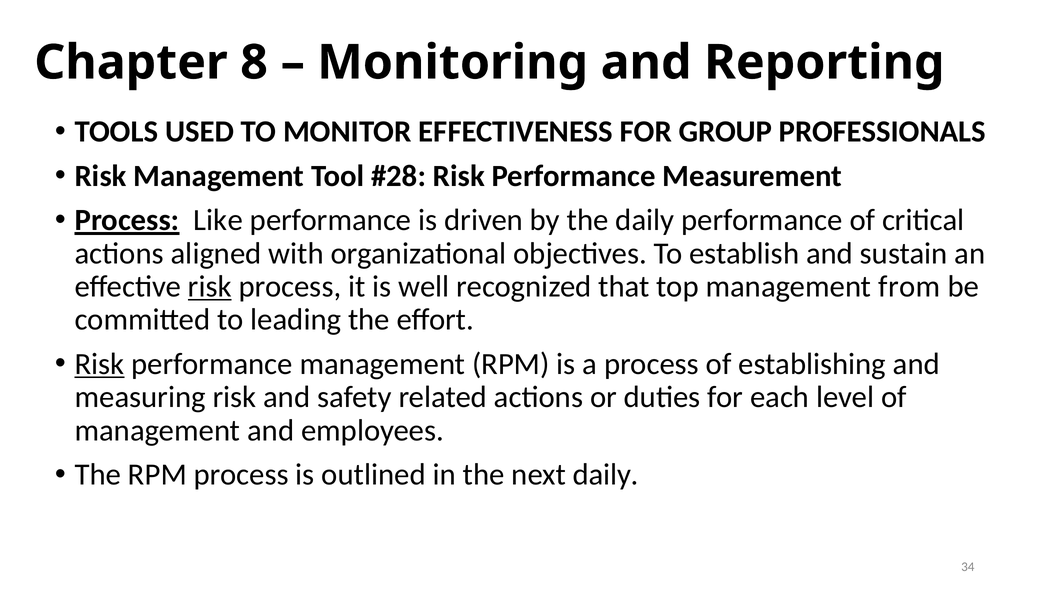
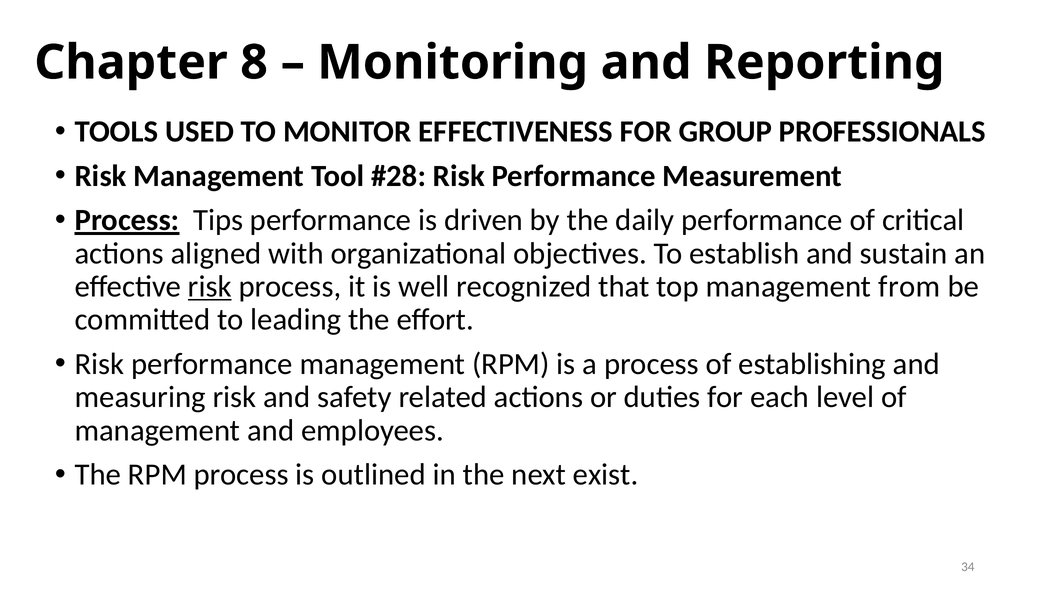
Like: Like -> Tips (218, 220)
Risk underline: present -> none (100, 364)
next daily: daily -> exist (606, 474)
